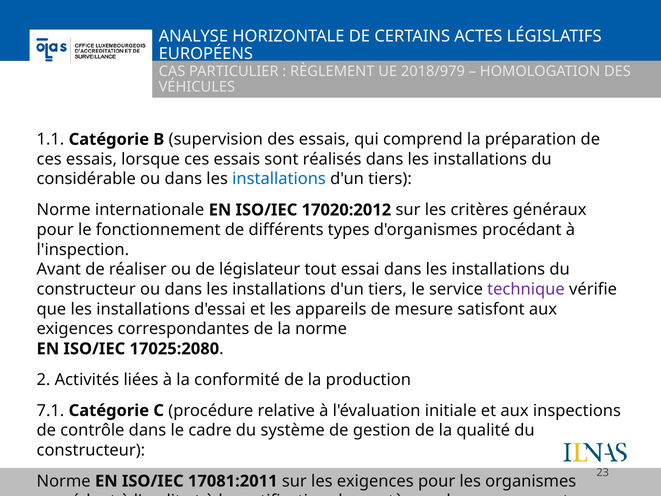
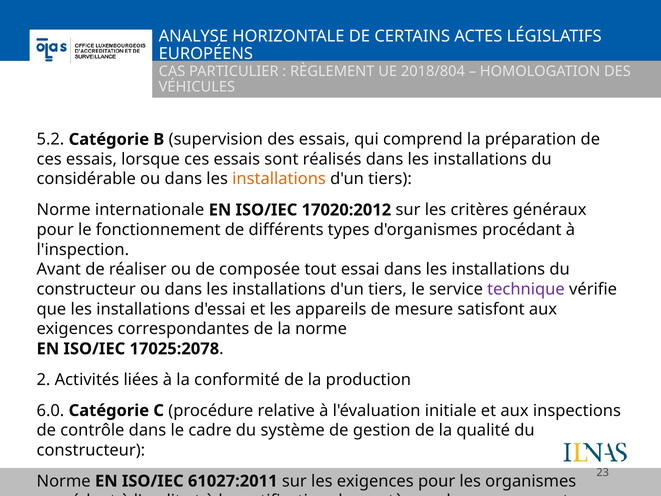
2018/979: 2018/979 -> 2018/804 (433, 71)
1.1: 1.1 -> 5.2 (50, 139)
installations colour: blue -> orange (279, 179)
législateur: législateur -> composée (260, 269)
17025:2080: 17025:2080 -> 17025:2078 (174, 349)
7.1: 7.1 -> 6.0 (50, 410)
17081:2011: 17081:2011 -> 61027:2011 (233, 481)
